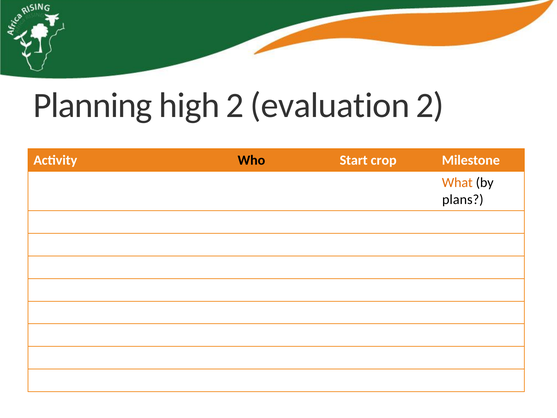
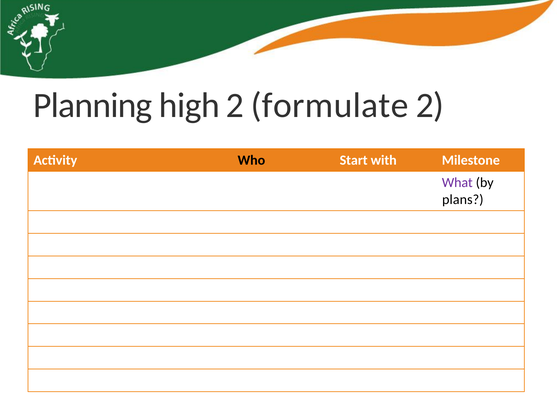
evaluation: evaluation -> formulate (330, 105)
crop: crop -> with (384, 160)
What colour: orange -> purple (457, 183)
